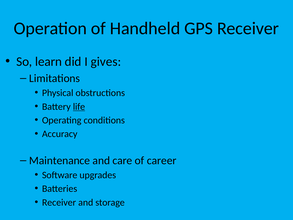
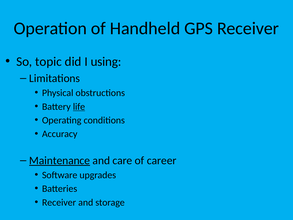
learn: learn -> topic (48, 61)
gives: gives -> using (106, 61)
Maintenance underline: none -> present (60, 160)
